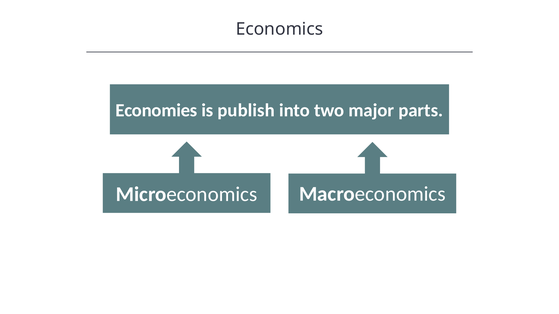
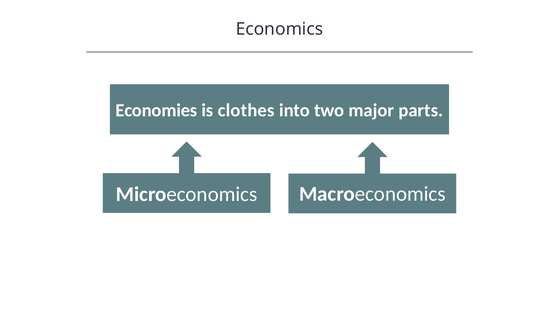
publish: publish -> clothes (246, 111)
